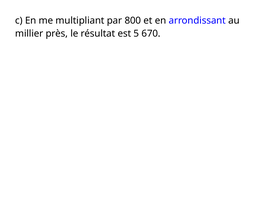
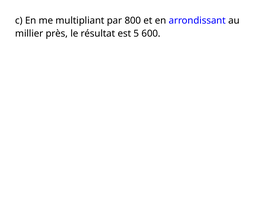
670: 670 -> 600 (151, 34)
